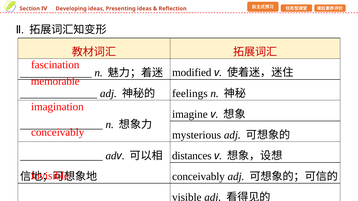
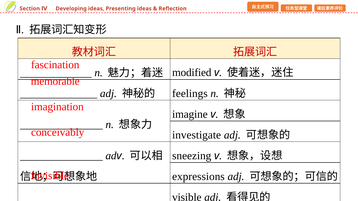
mysterious: mysterious -> investigate (197, 135)
distances: distances -> sneezing (192, 156)
conceivably: conceivably -> expressions (198, 177)
